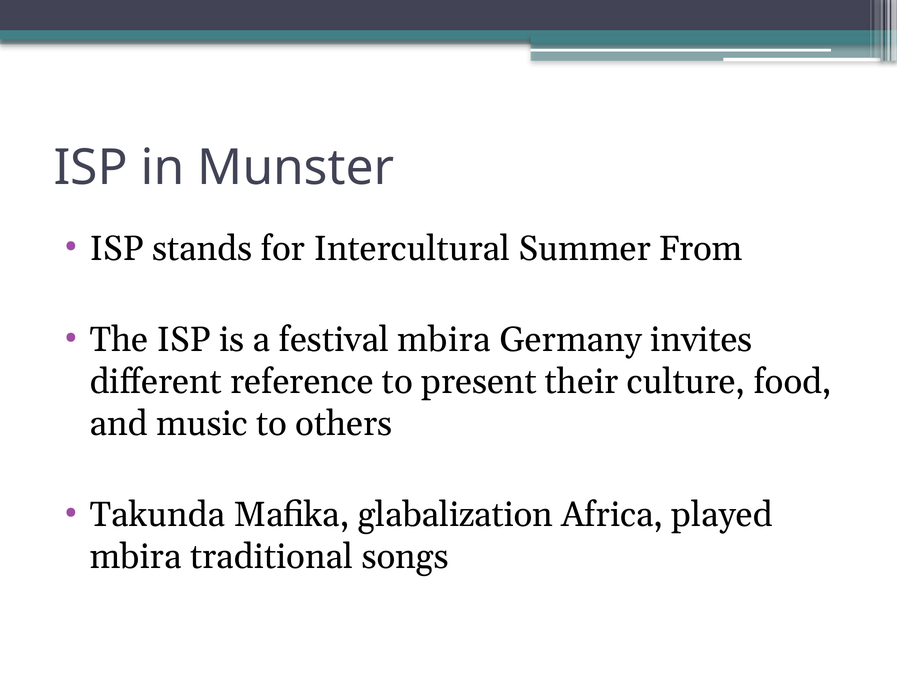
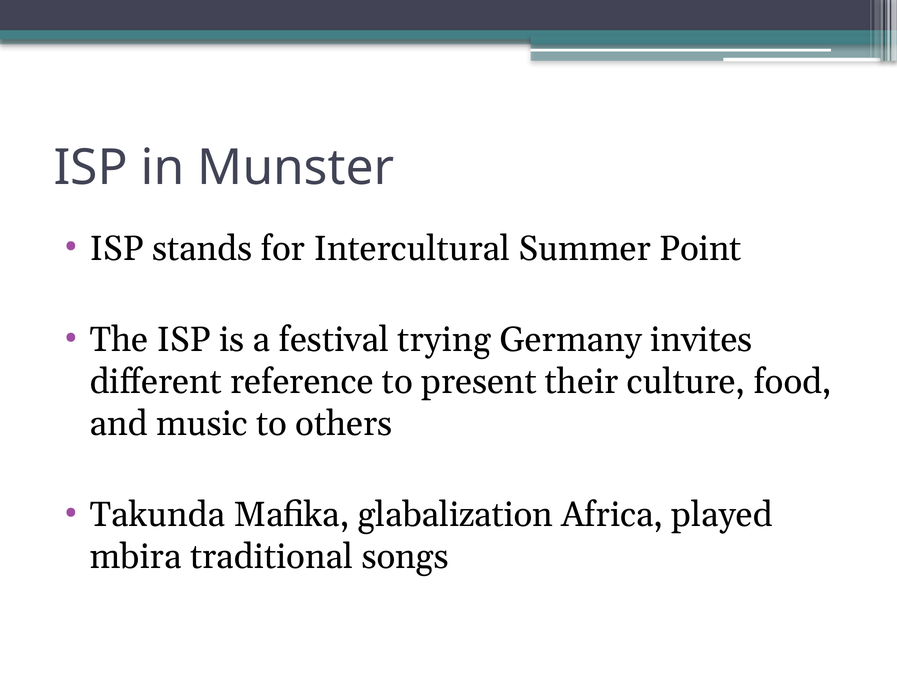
From: From -> Point (700, 248)
festival mbira: mbira -> trying (444, 340)
